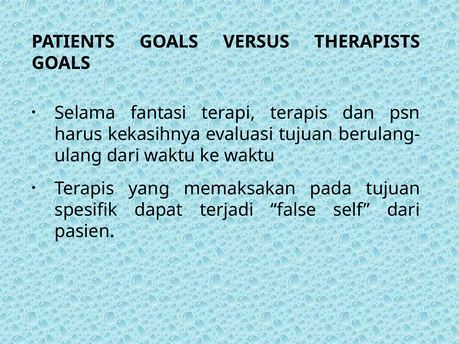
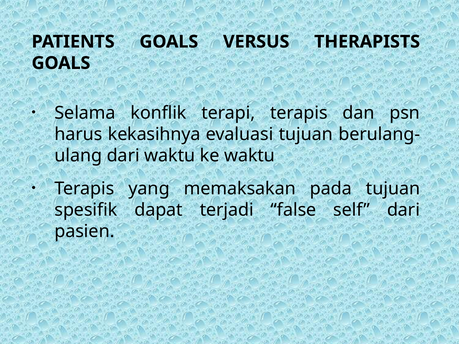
fantasi: fantasi -> konflik (159, 113)
